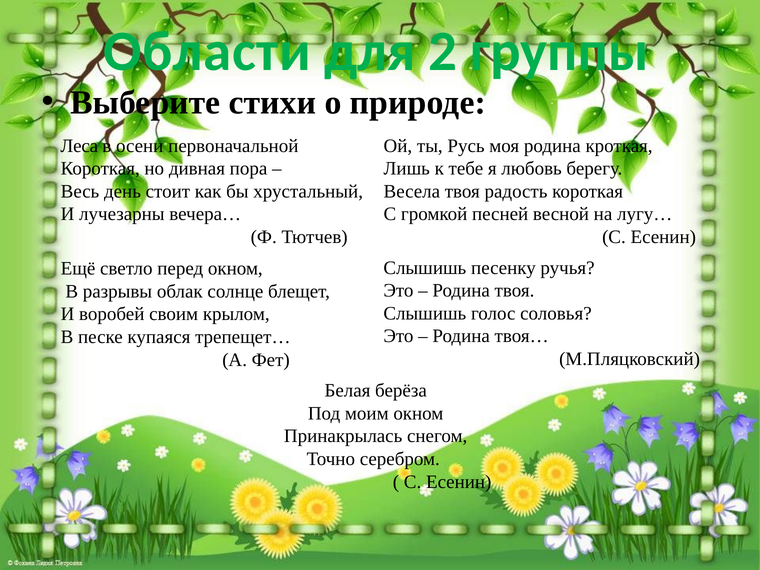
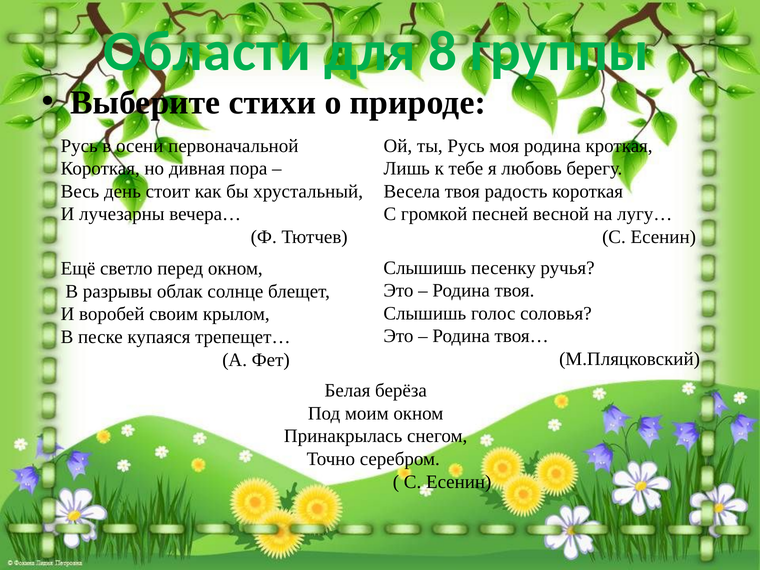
2: 2 -> 8 (443, 52)
Леса: Леса -> Русь (79, 146)
